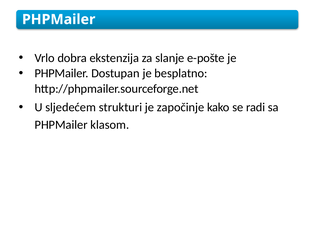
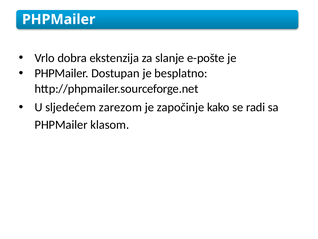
strukturi: strukturi -> zarezom (120, 107)
